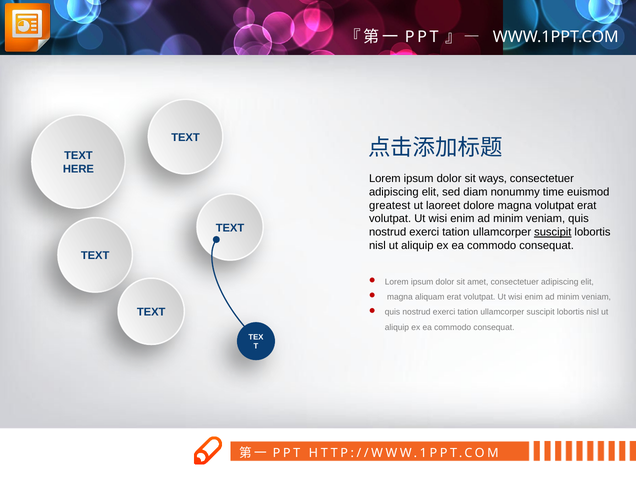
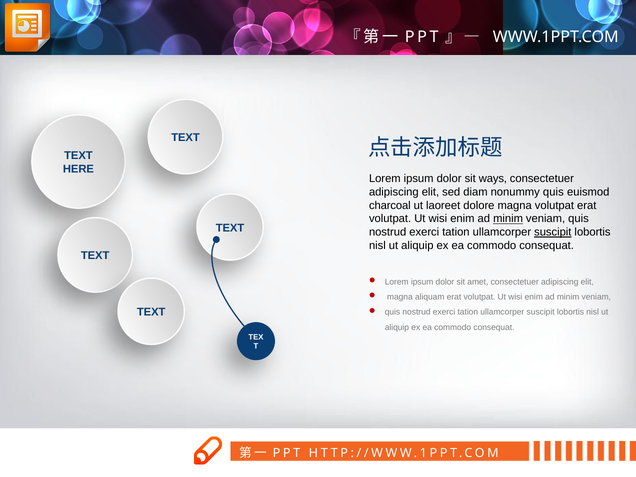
nonummy time: time -> quis (553, 192)
greatest: greatest -> charcoal (390, 205)
minim underline: none -> present (508, 219)
